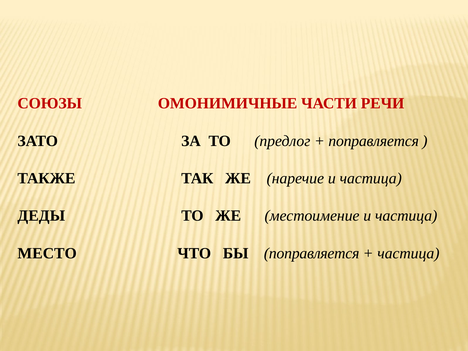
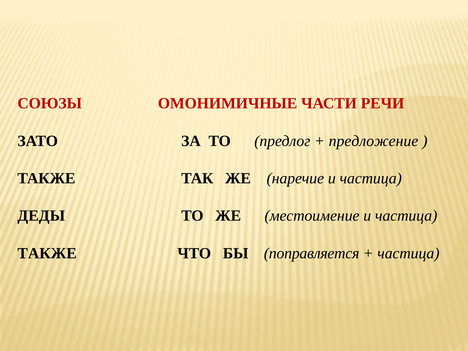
поправляется: поправляется -> предложение (373, 141)
МЕСТО: МЕСТО -> ТАКЖЕ (47, 253)
